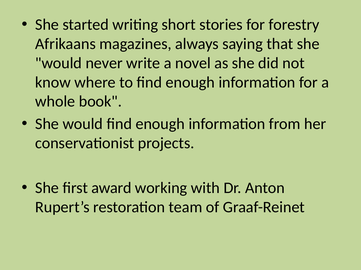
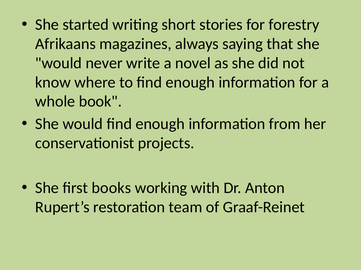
award: award -> books (111, 188)
